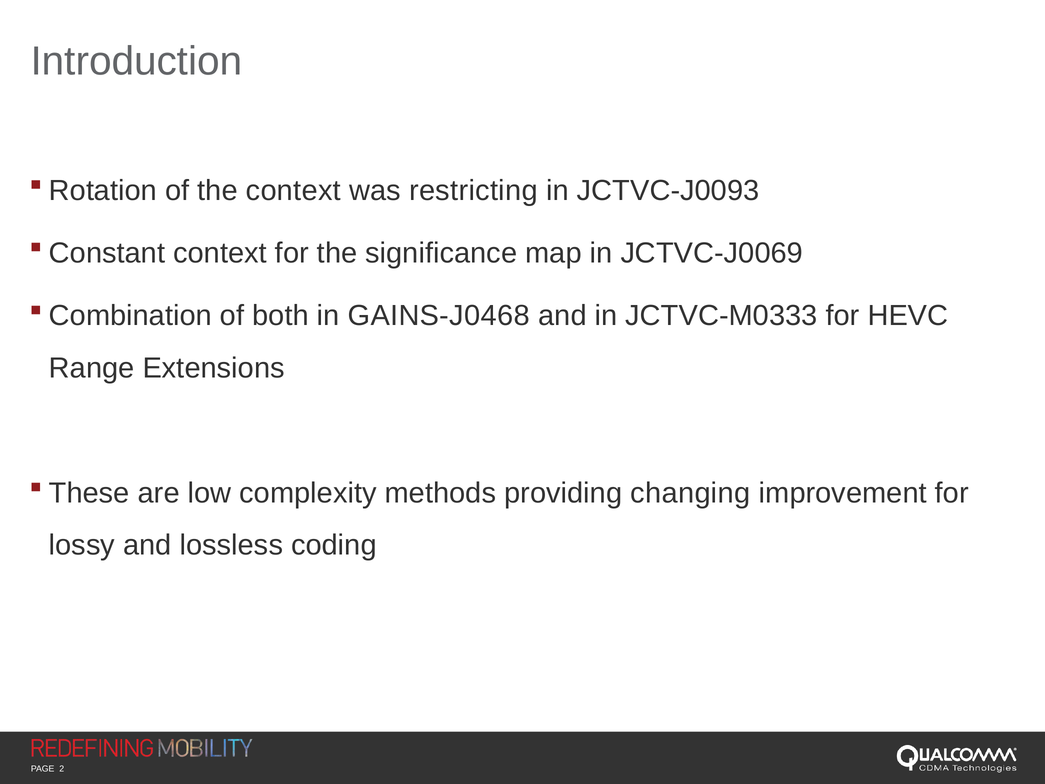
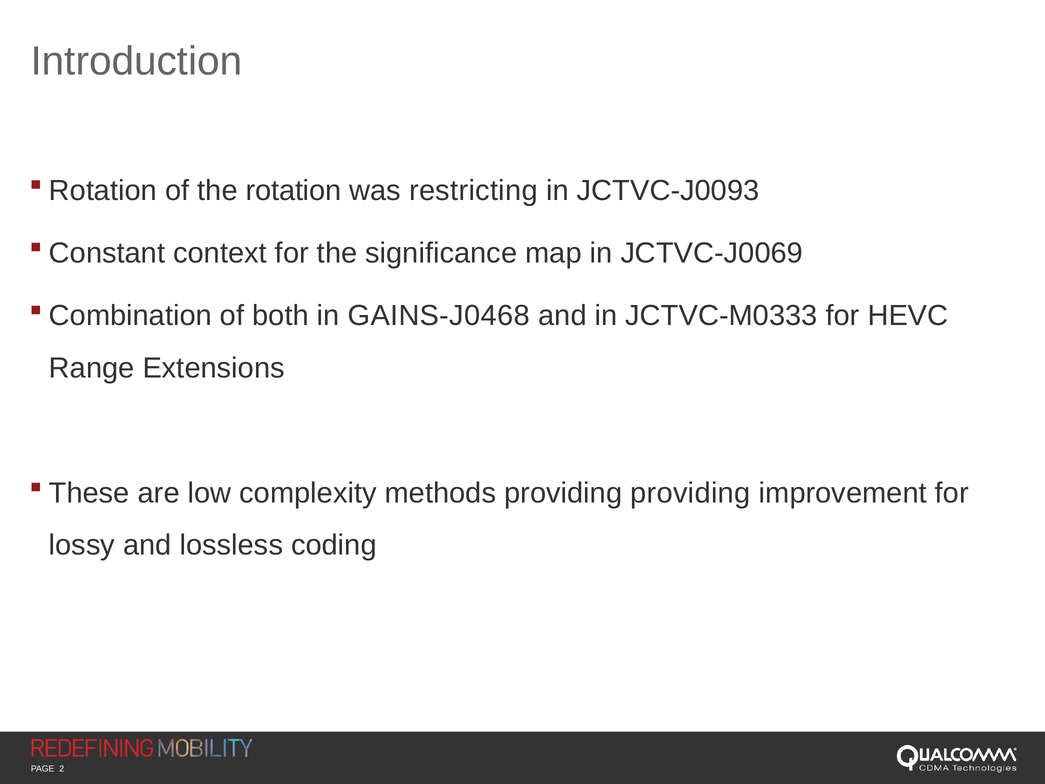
the context: context -> rotation (294, 191)
providing changing: changing -> providing (690, 493)
